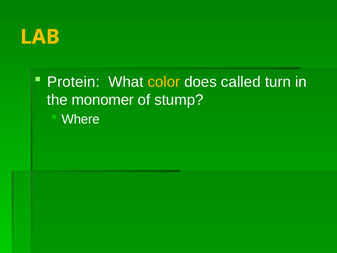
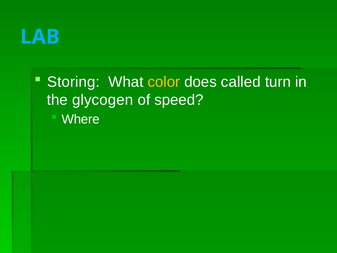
LAB colour: yellow -> light blue (40, 37)
Protein: Protein -> Storing (73, 82)
monomer: monomer -> glycogen (103, 100)
stump: stump -> speed (179, 100)
